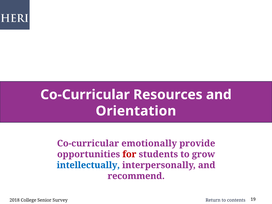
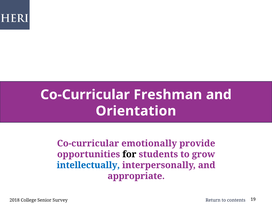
Resources: Resources -> Freshman (168, 95)
for colour: red -> black (129, 154)
recommend: recommend -> appropriate (136, 176)
